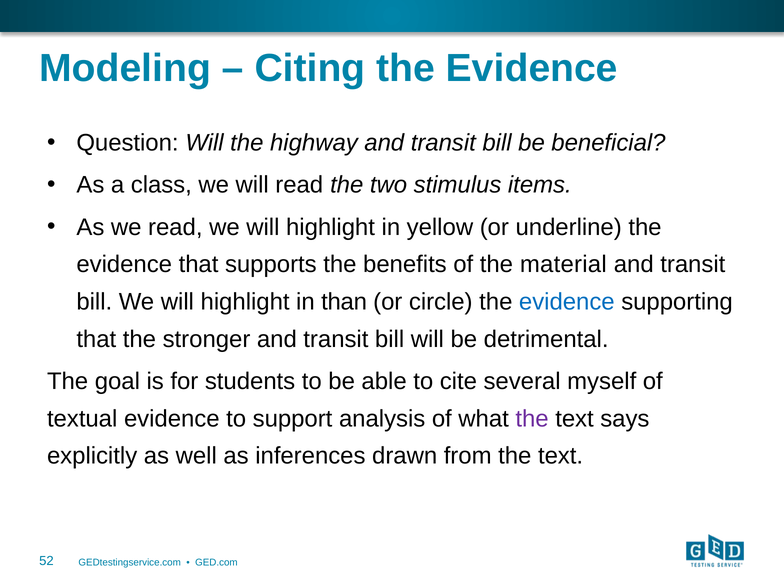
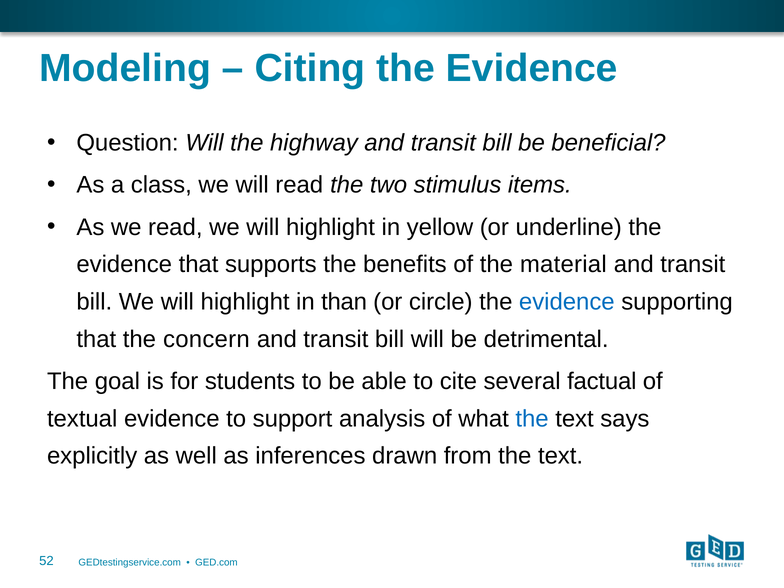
stronger: stronger -> concern (206, 339)
myself: myself -> factual (602, 381)
the colour: purple -> blue (532, 419)
